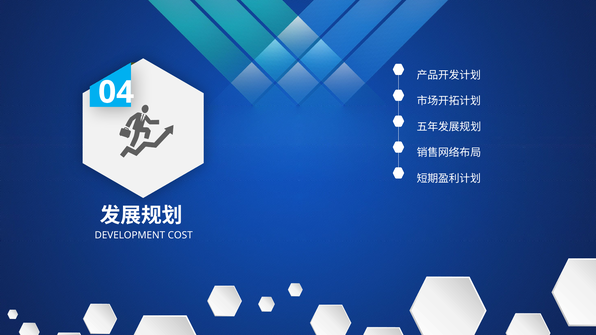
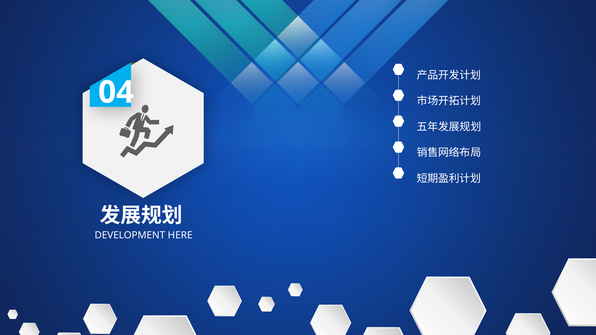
COST: COST -> HERE (180, 235)
